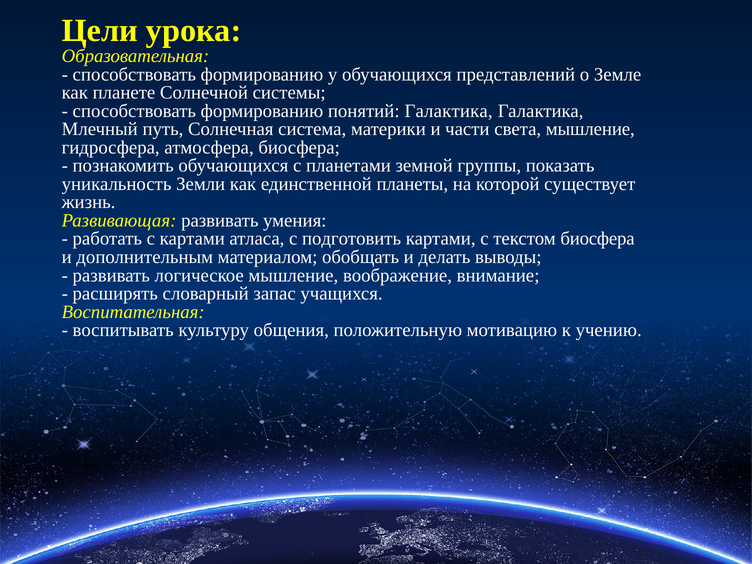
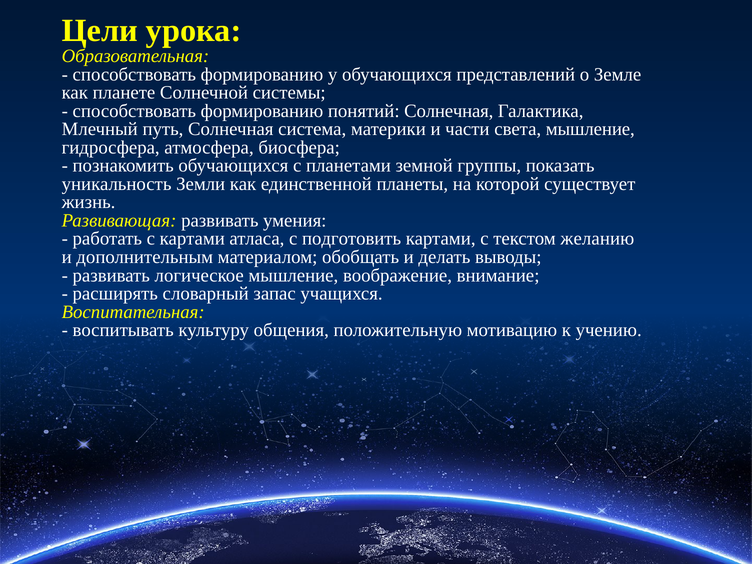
понятий Галактика: Галактика -> Солнечная (449, 111)
текстом биосфера: биосфера -> желанию (597, 239)
